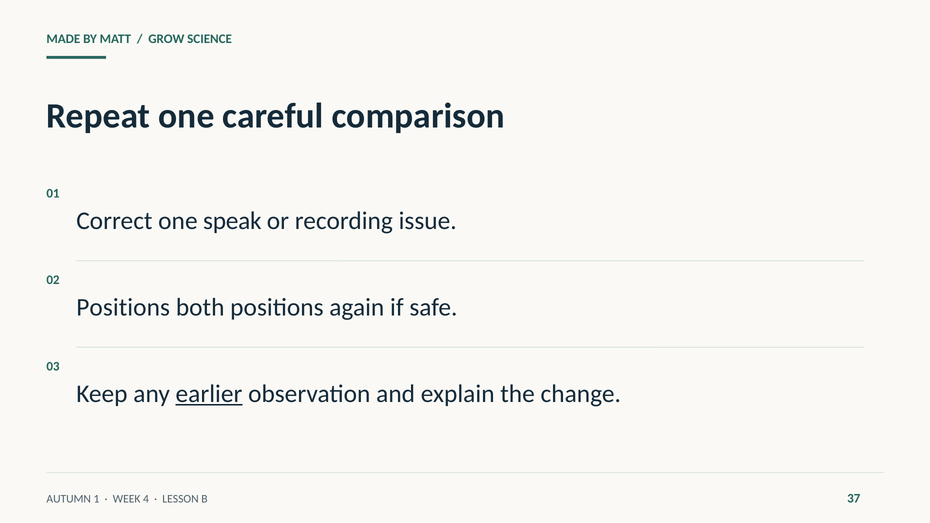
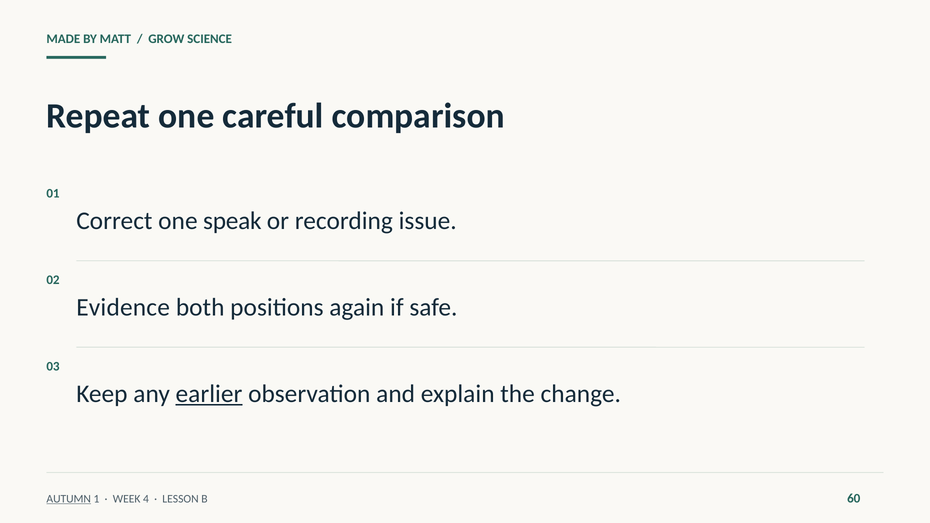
Positions: Positions -> Evidence (123, 307)
AUTUMN underline: none -> present (69, 499)
37: 37 -> 60 (854, 499)
